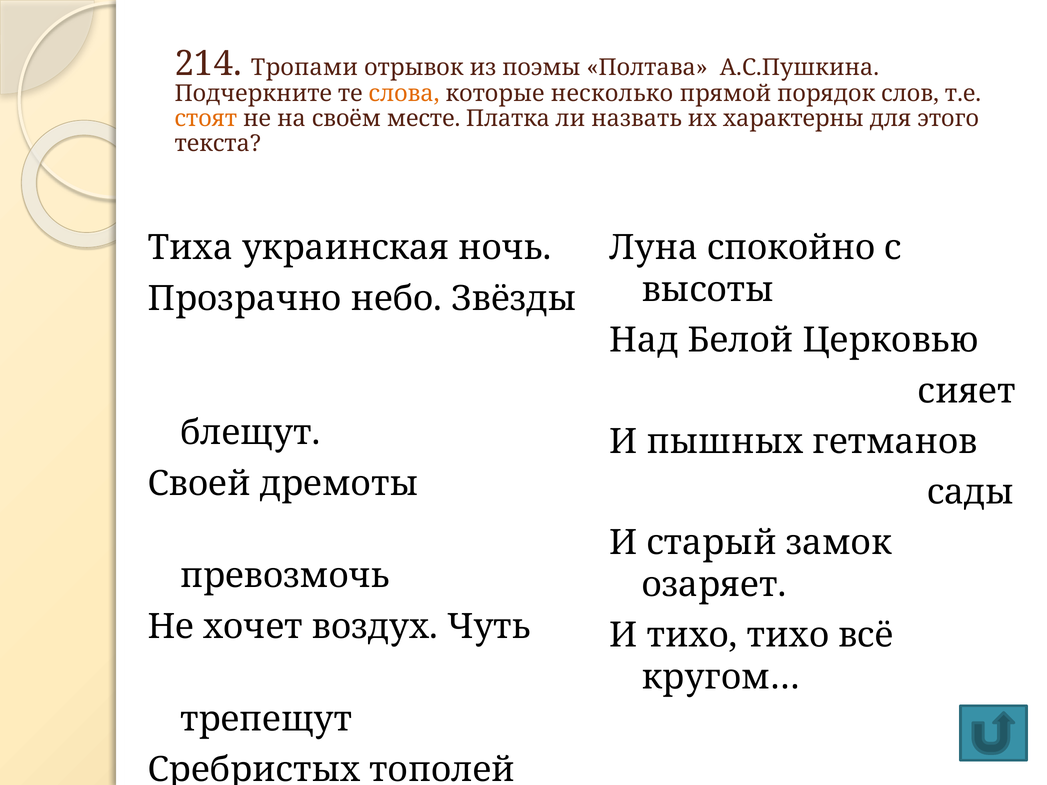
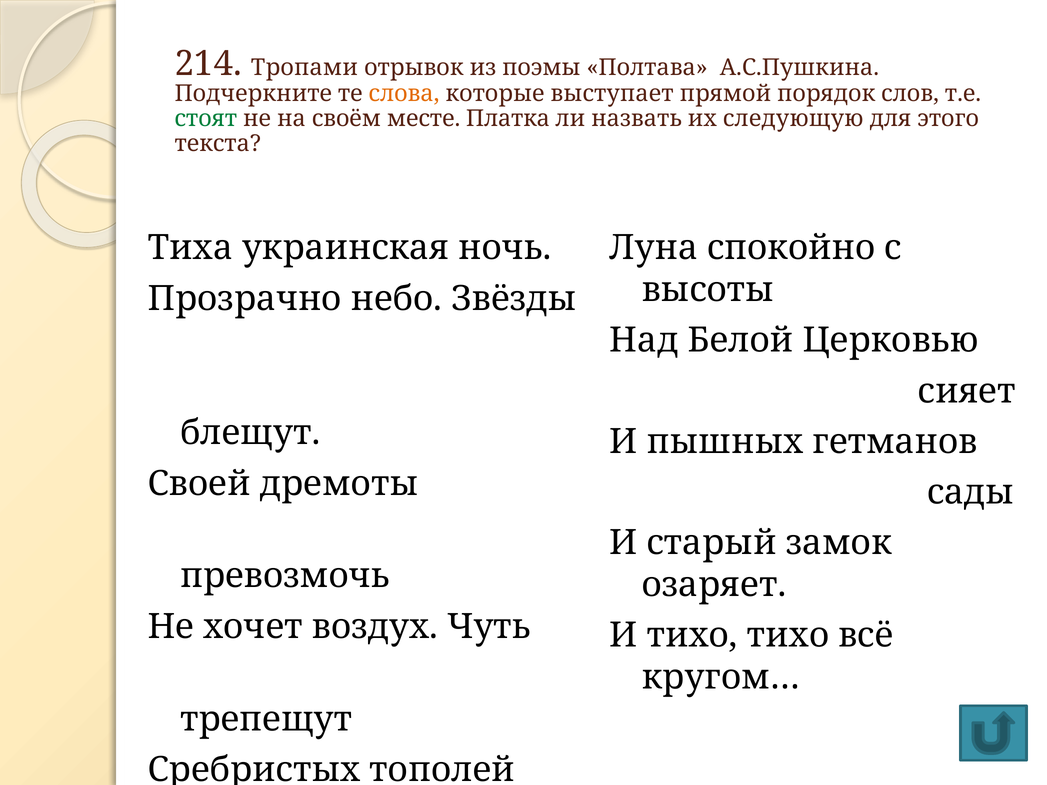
несколько: несколько -> выступает (612, 94)
стоят colour: orange -> green (206, 119)
характерны: характерны -> следующую (793, 119)
